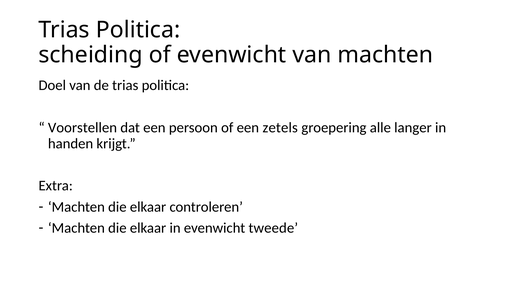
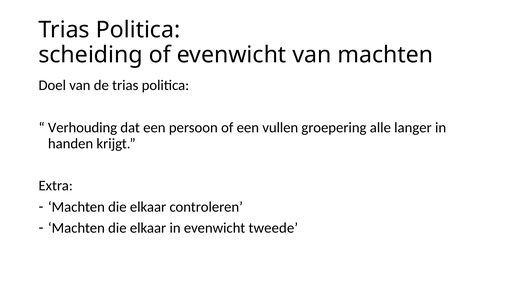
Voorstellen: Voorstellen -> Verhouding (83, 128)
zetels: zetels -> vullen (280, 128)
